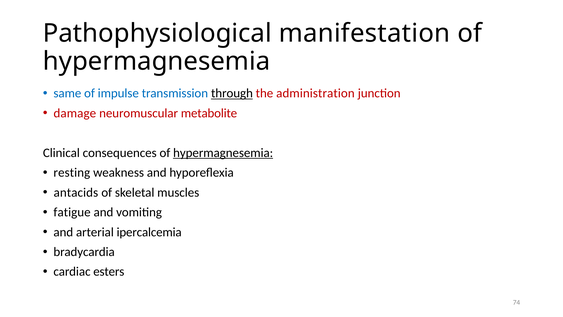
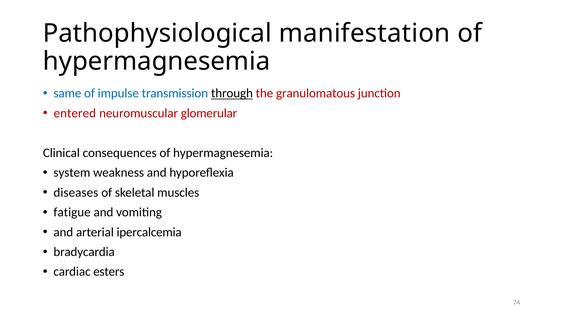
administration: administration -> granulomatous (316, 93)
damage: damage -> entered (75, 113)
metabolite: metabolite -> glomerular (209, 113)
hypermagnesemia underline: present -> none (223, 153)
resting: resting -> system (72, 172)
antacids: antacids -> diseases (76, 192)
